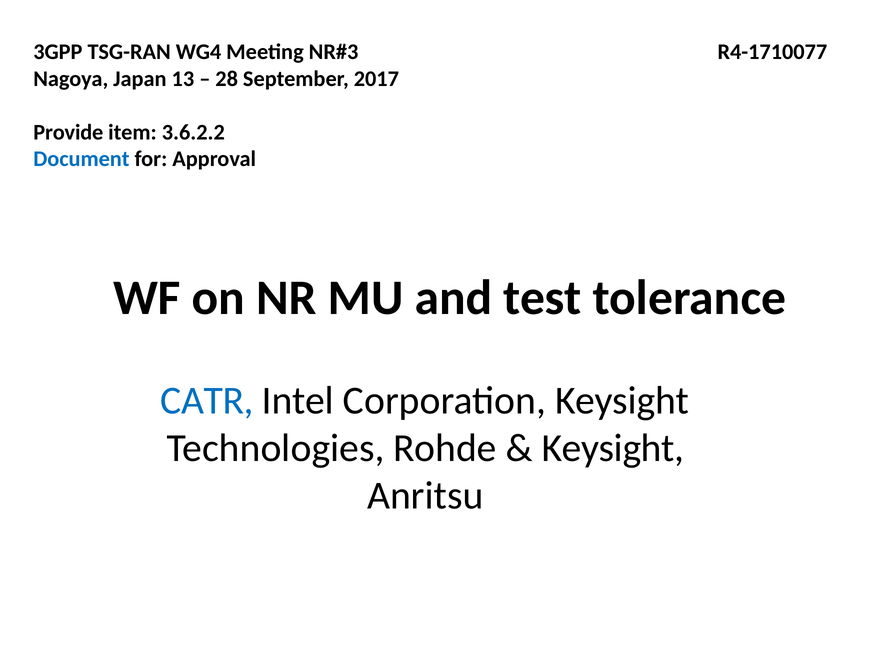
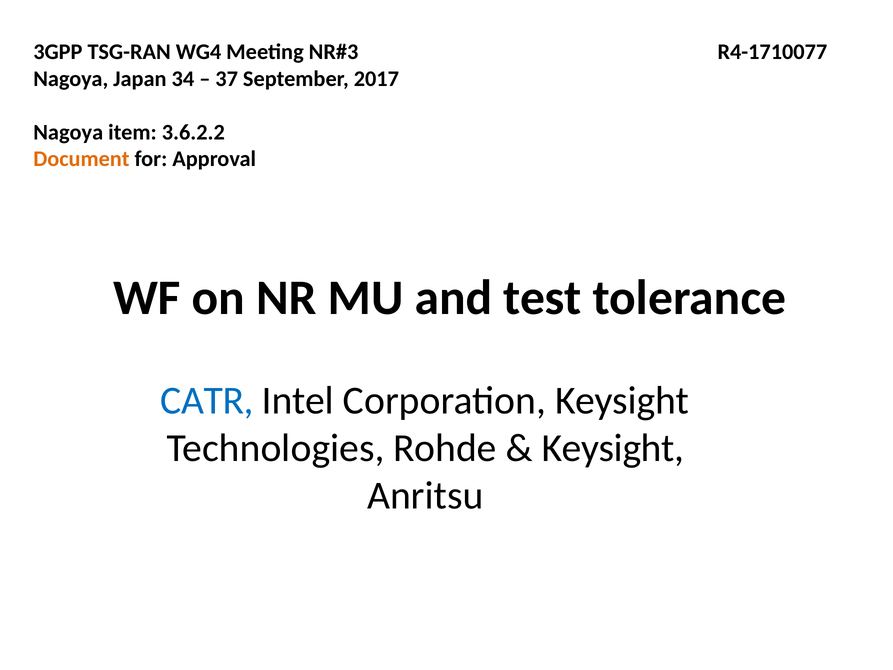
13: 13 -> 34 (183, 79)
28: 28 -> 37 (227, 79)
Provide: Provide -> Nagoya (68, 132)
Document colour: blue -> orange (81, 159)
